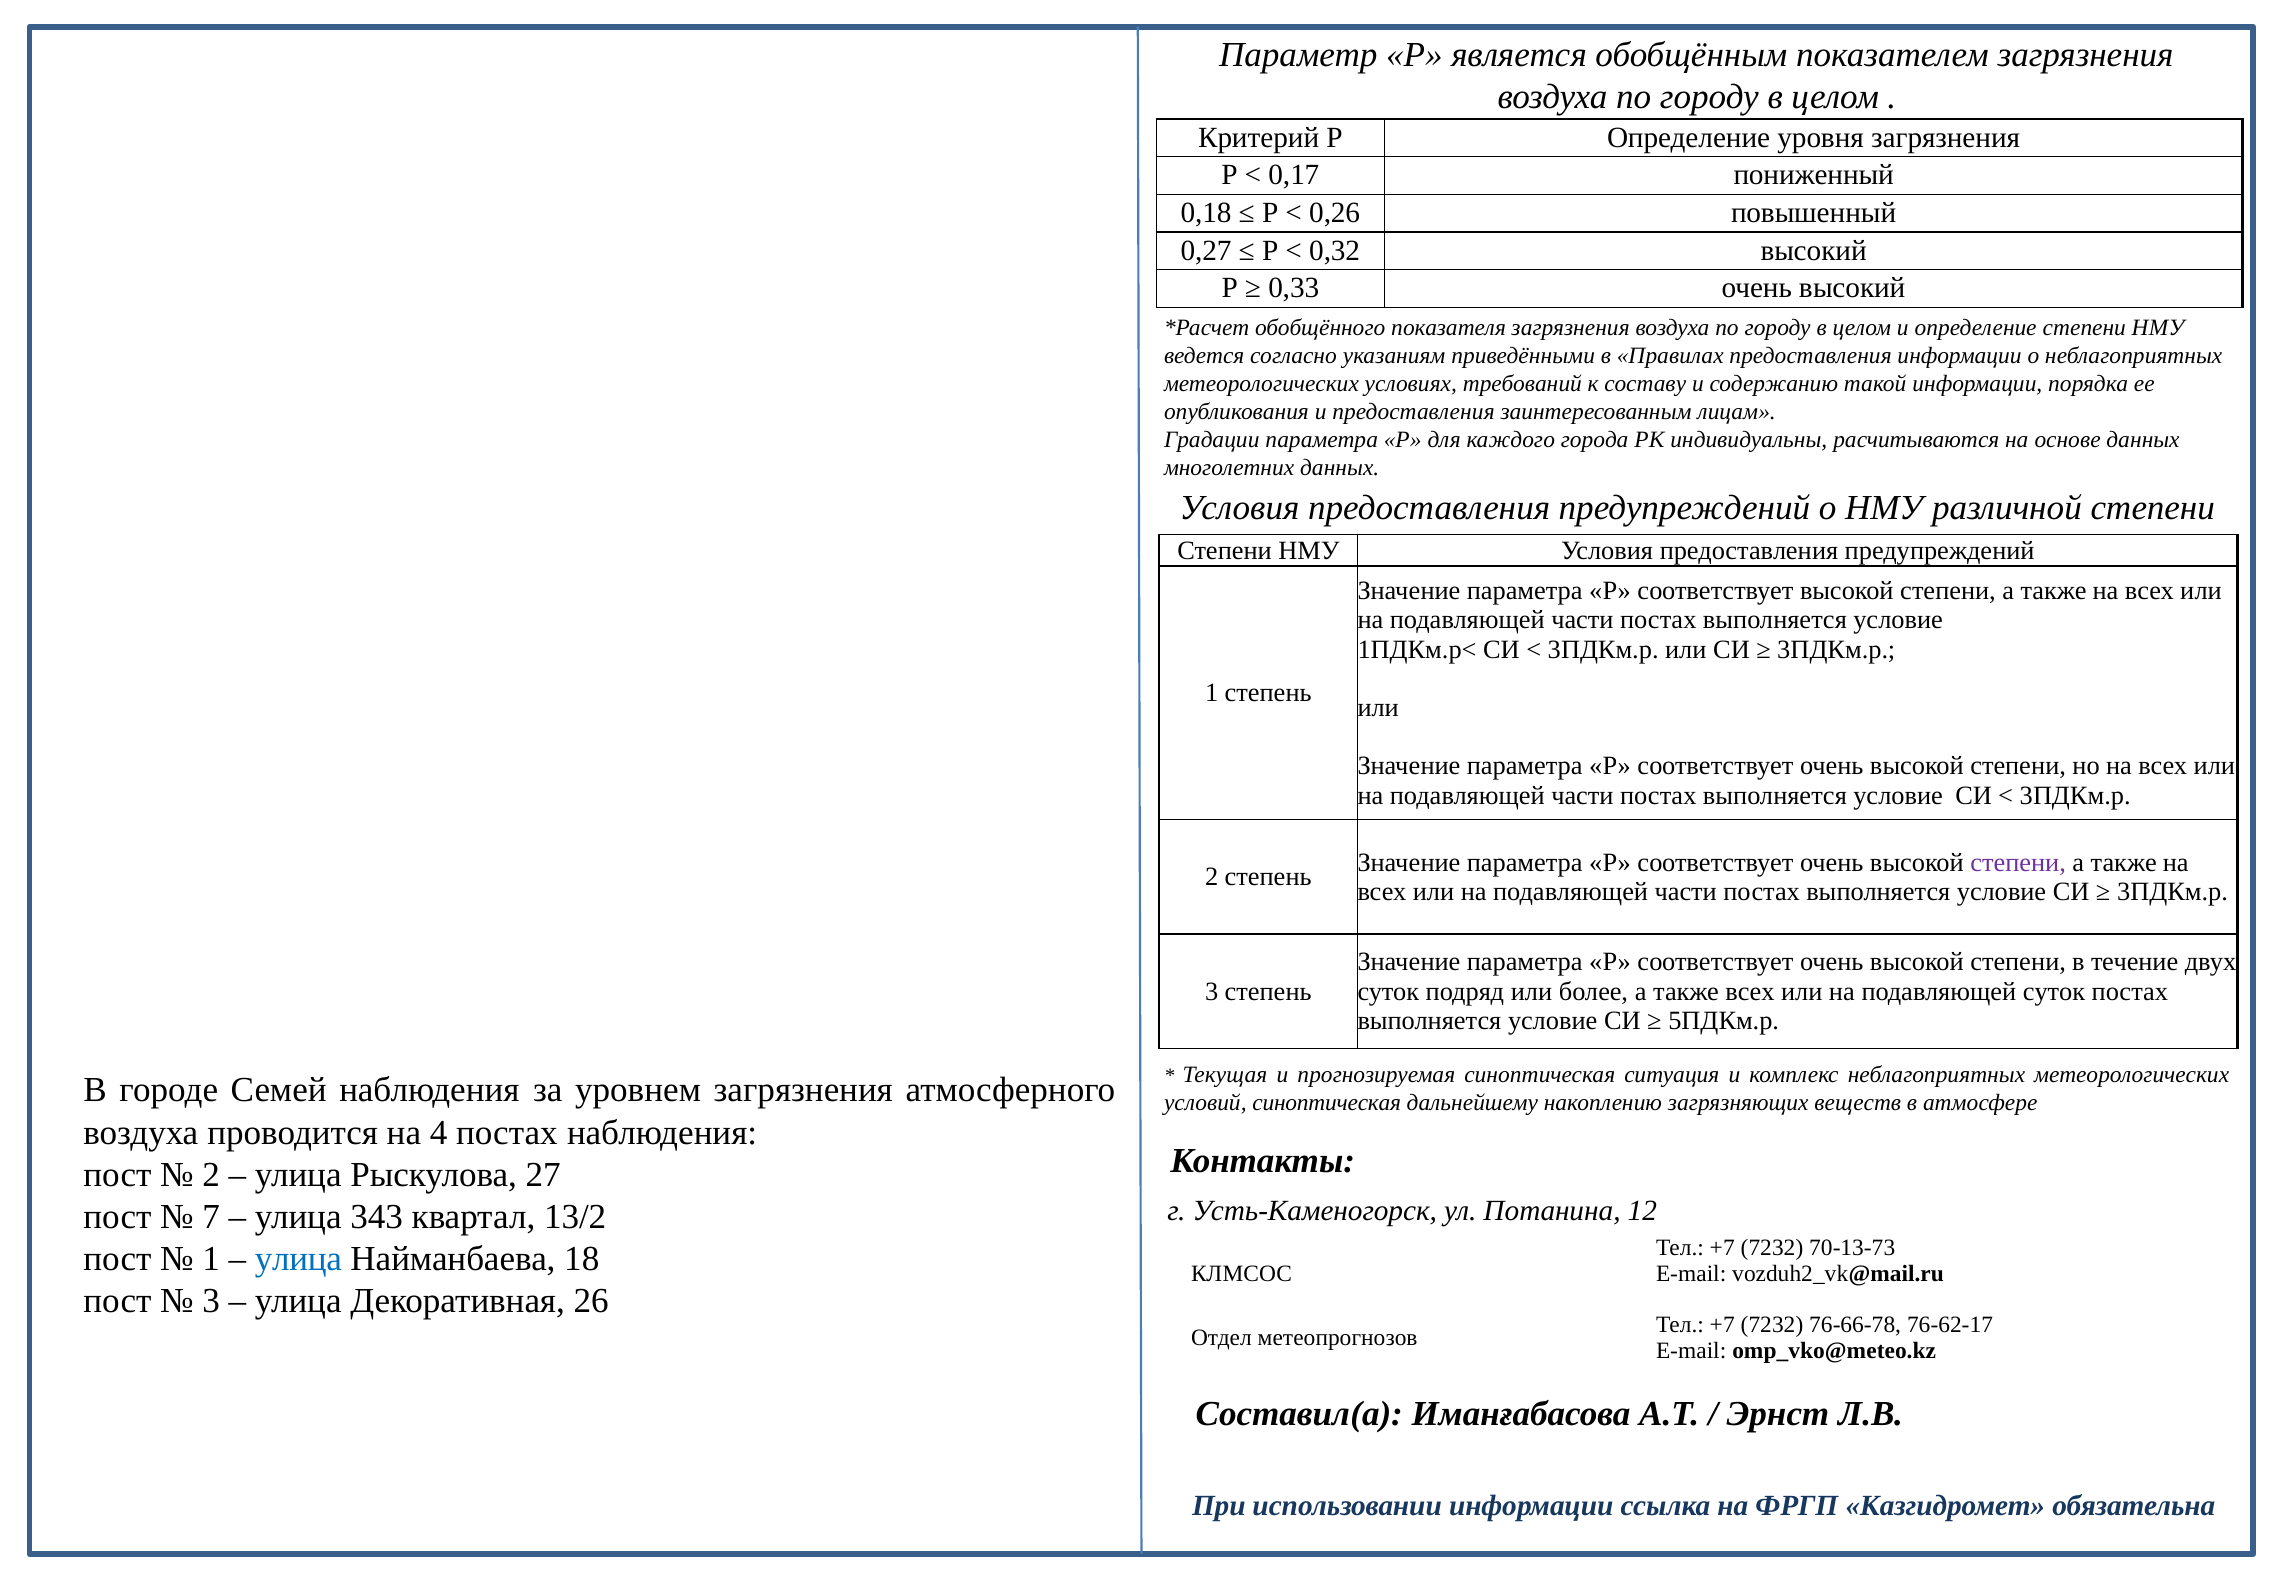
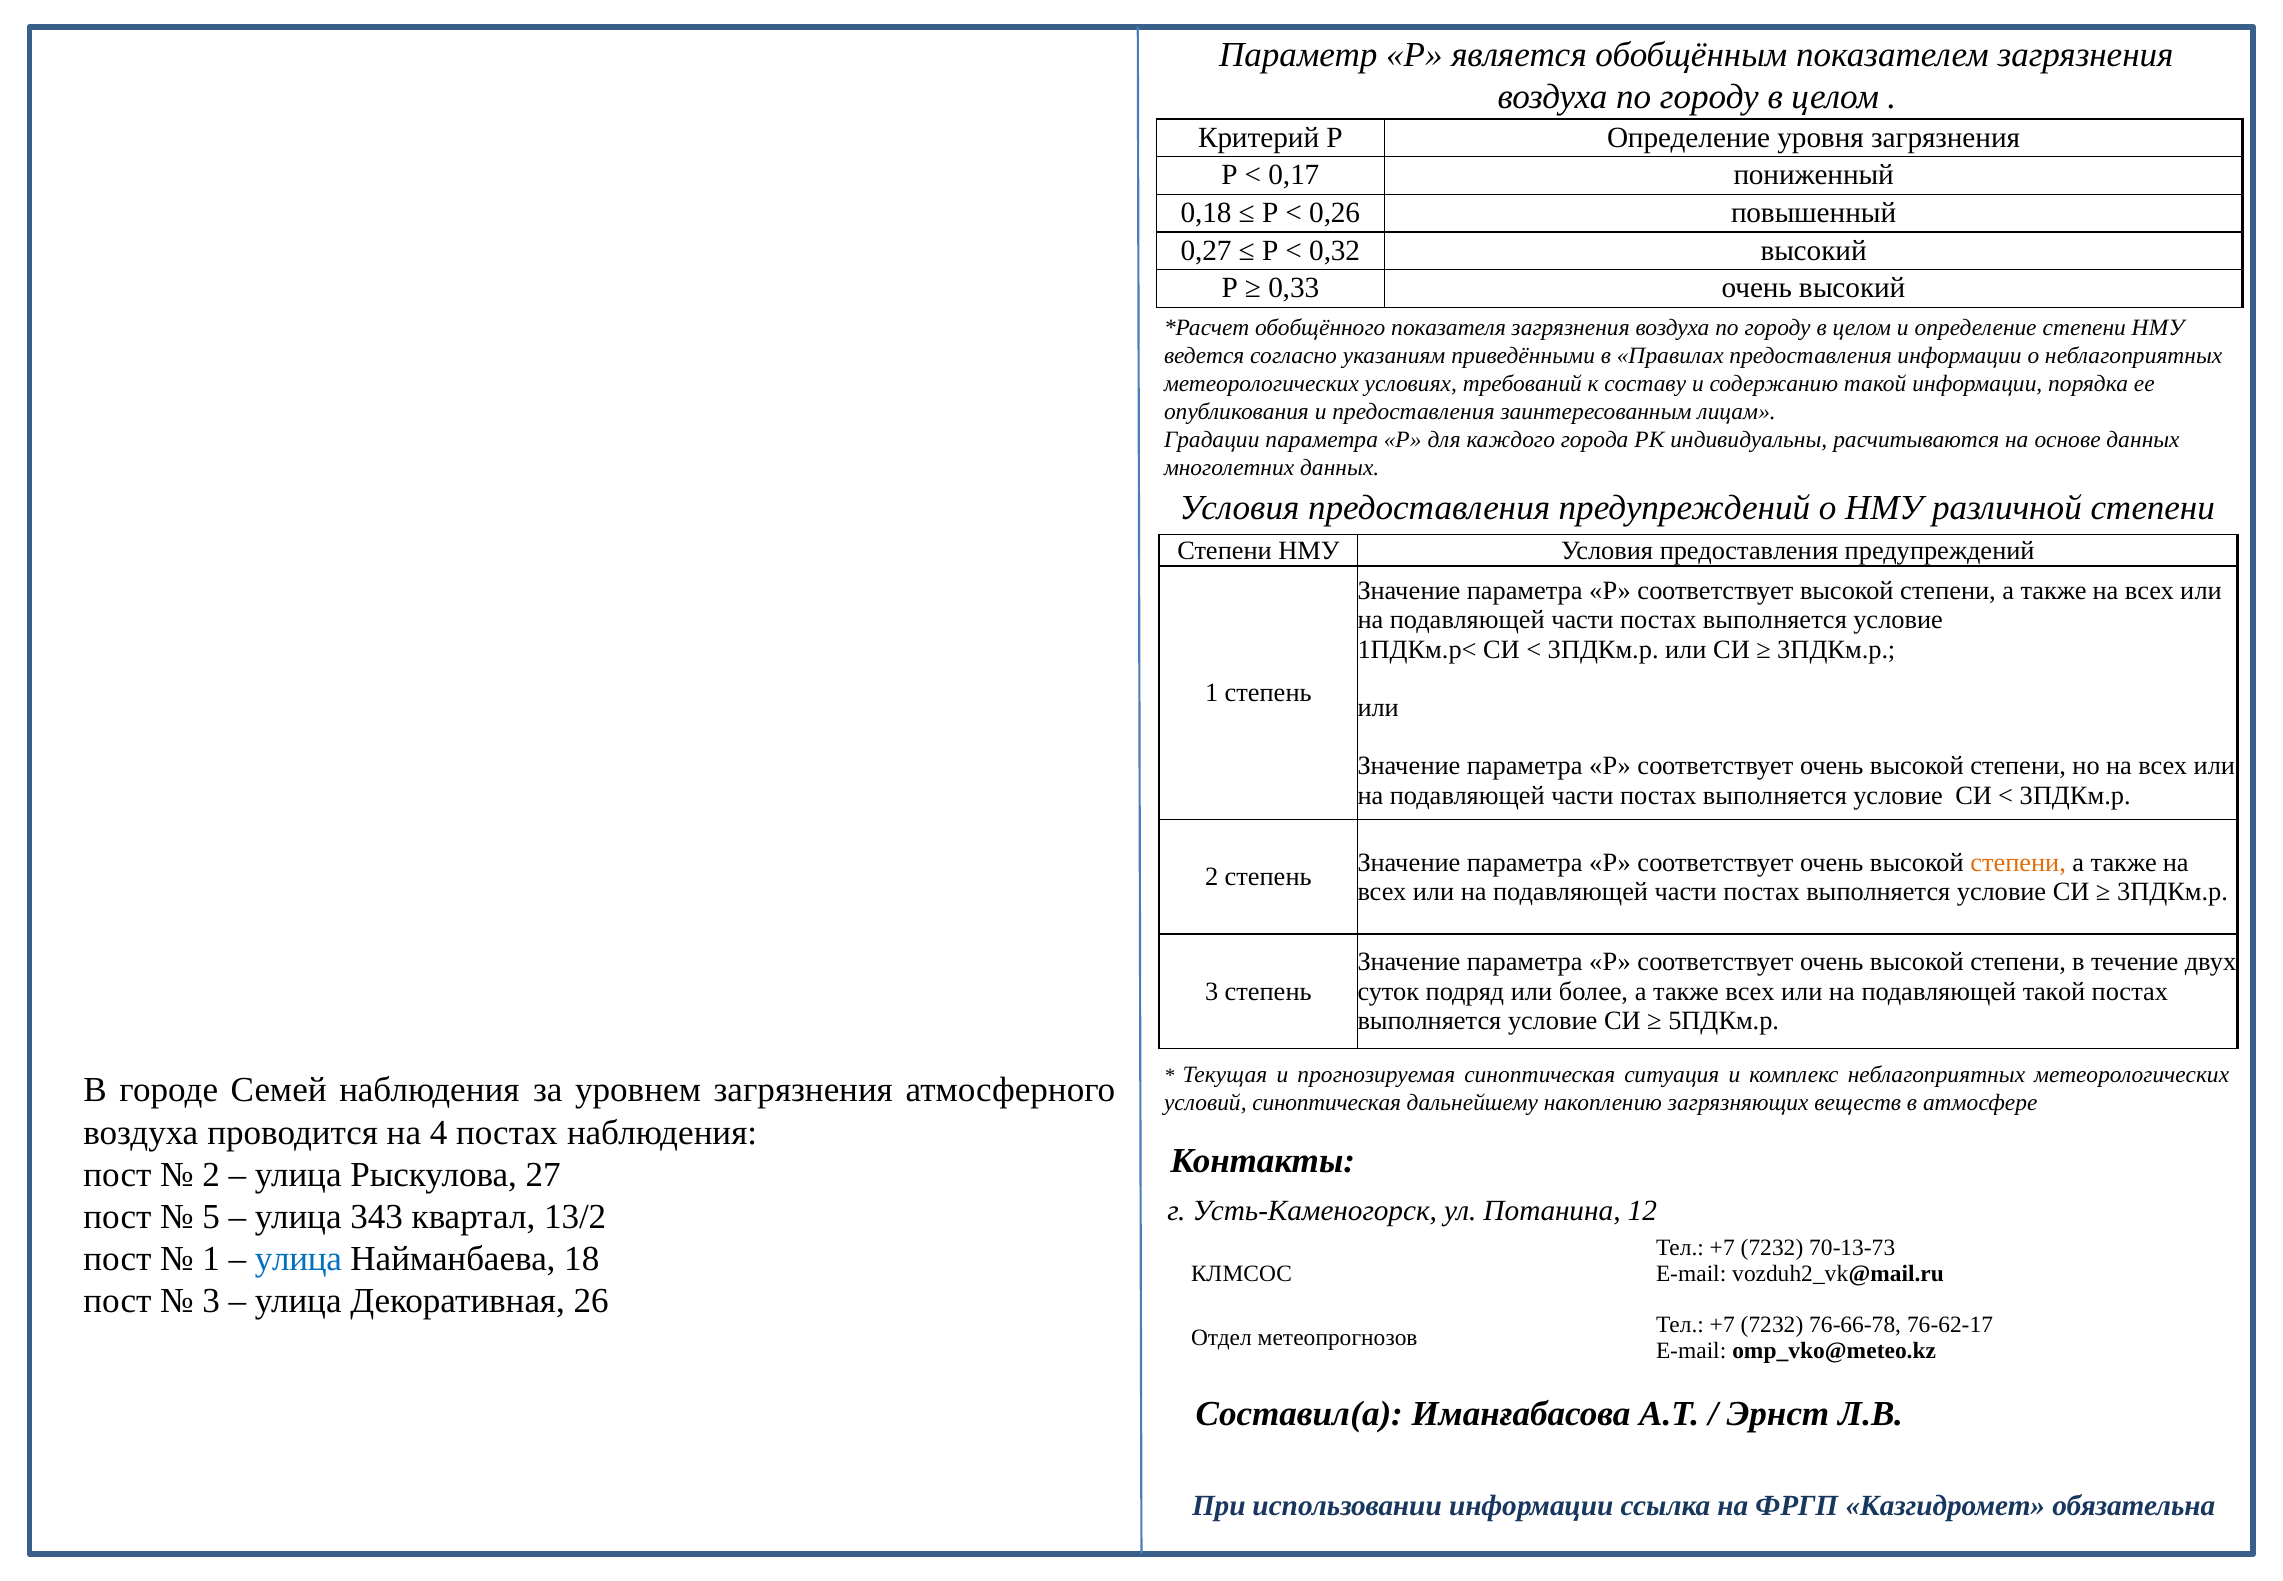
степени colour: purple -> orange (2018, 862)
подавляющей суток: суток -> такой (2054, 991)
7: 7 -> 5 (211, 1216)
